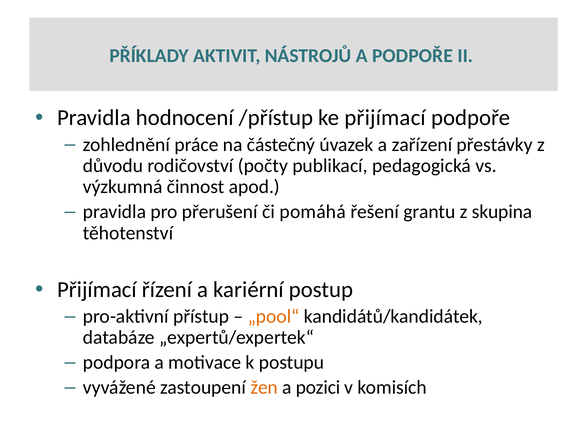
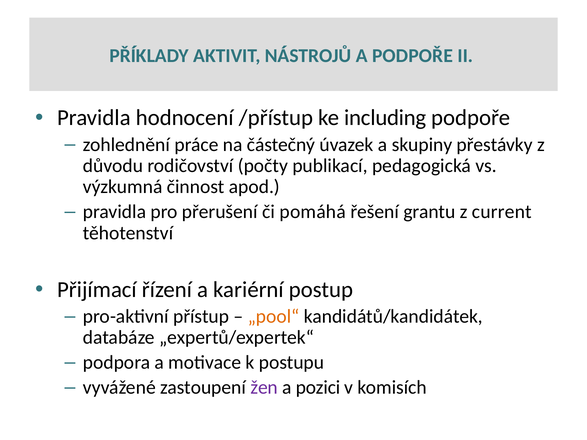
ke přijímací: přijímací -> including (385, 118)
zařízení: zařízení -> skupiny (422, 145)
skupina: skupina -> current (502, 212)
žen colour: orange -> purple (264, 388)
